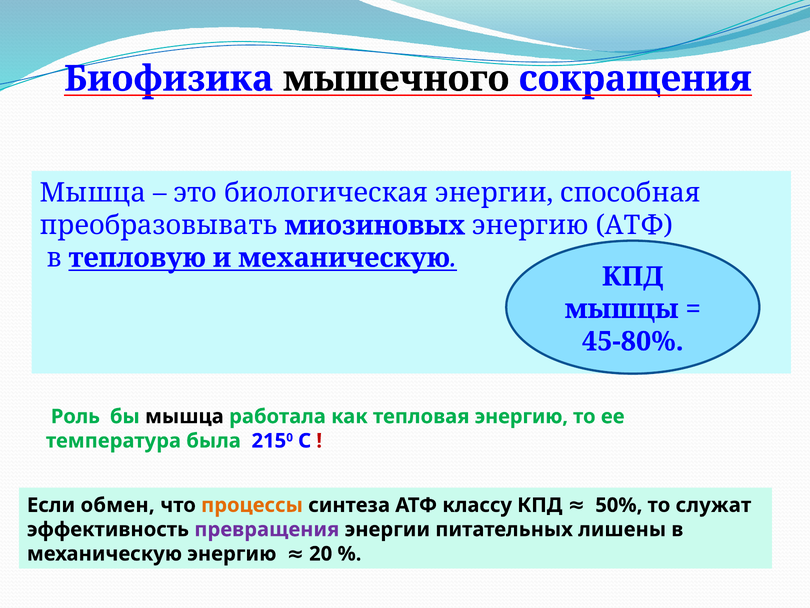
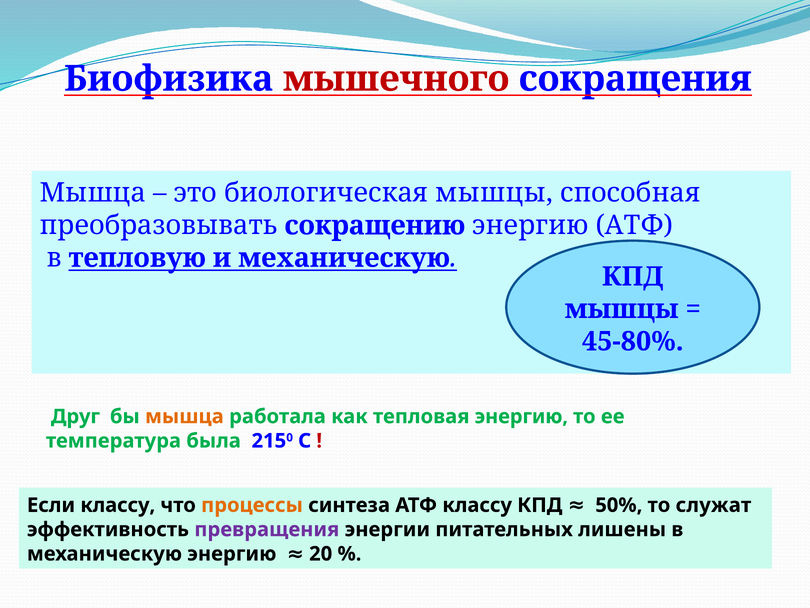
мышечного colour: black -> red (396, 79)
биологическая энергии: энергии -> мышцы (494, 193)
миозиновых: миозиновых -> сокращению (375, 225)
Роль: Роль -> Друг (75, 416)
мышца colour: black -> orange (184, 416)
Если обмен: обмен -> классу (118, 505)
